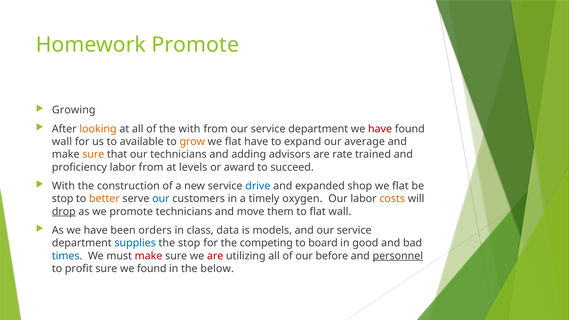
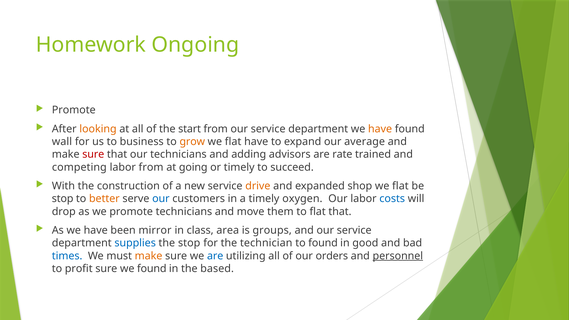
Homework Promote: Promote -> Ongoing (195, 45)
Growing: Growing -> Promote (74, 110)
the with: with -> start (190, 129)
have colour: red -> orange (380, 129)
available: available -> business (142, 142)
sure colour: orange -> red (93, 154)
proficiency: proficiency -> competing (79, 167)
levels: levels -> going (193, 167)
or award: award -> timely (239, 167)
drive colour: blue -> orange (258, 186)
costs colour: orange -> blue (392, 199)
drop underline: present -> none (64, 212)
flat wall: wall -> that (340, 212)
orders: orders -> mirror (155, 230)
data: data -> area (228, 230)
models: models -> groups (272, 230)
competing: competing -> technician (266, 243)
to board: board -> found (323, 243)
make colour: red -> orange (149, 256)
are colour: red -> blue (215, 256)
before: before -> orders (332, 256)
below: below -> based (217, 269)
